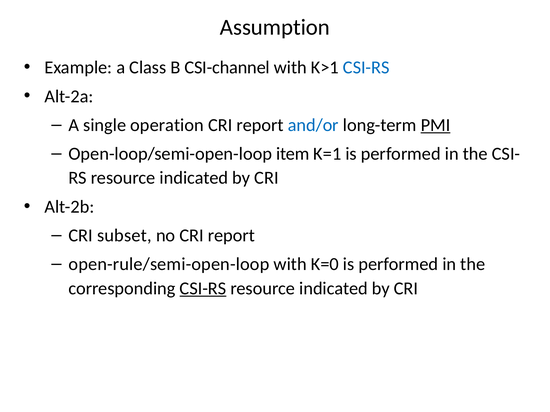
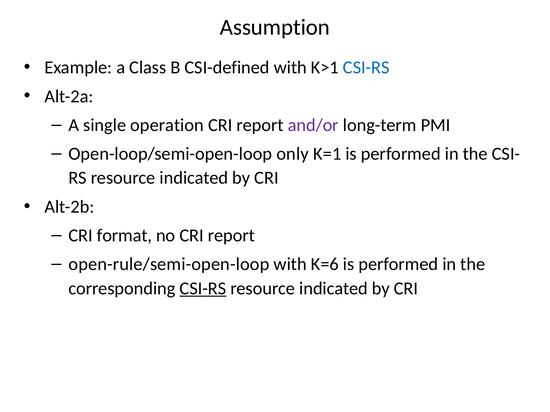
CSI-channel: CSI-channel -> CSI-defined (227, 68)
and/or colour: blue -> purple (313, 125)
PMI underline: present -> none (436, 125)
item: item -> only (293, 154)
subset: subset -> format (124, 236)
K=0: K=0 -> K=6 (325, 264)
